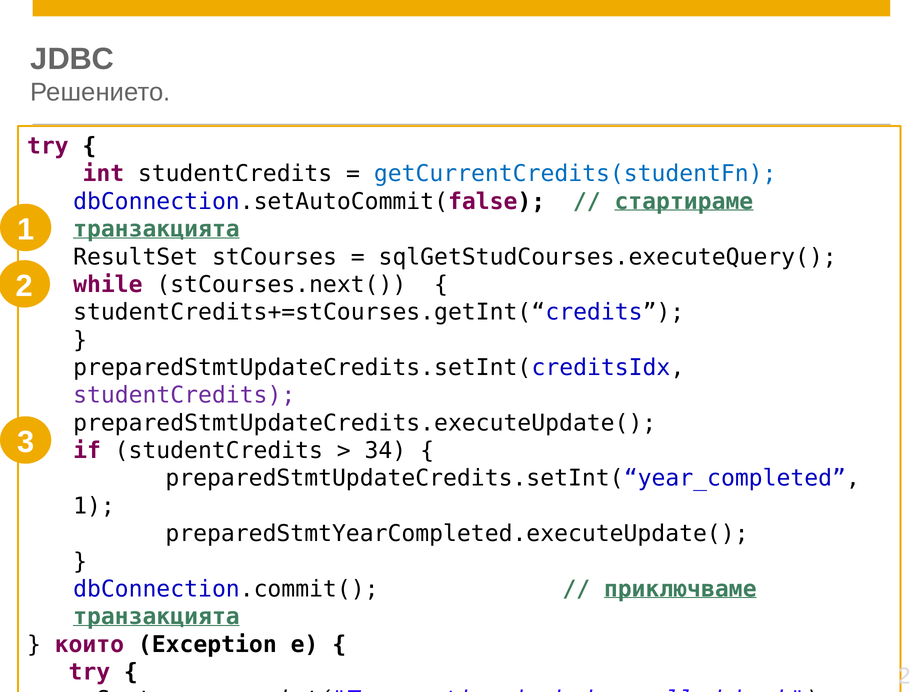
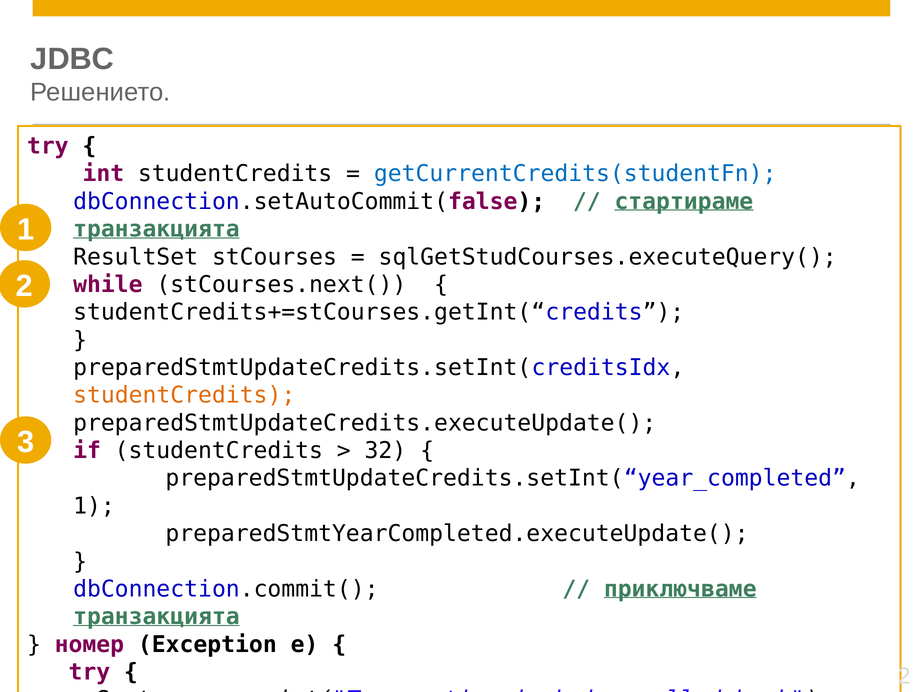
studentCredits colour: purple -> orange (184, 395)
34: 34 -> 32 (385, 451)
които: които -> номер (89, 645)
